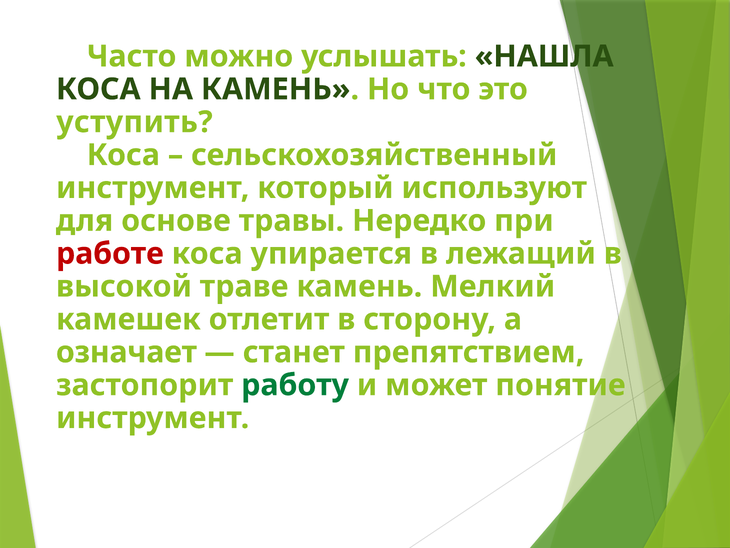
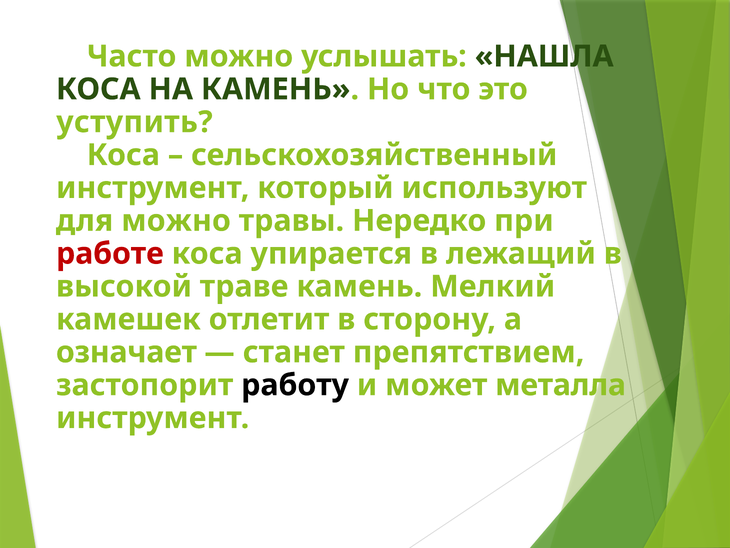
для основе: основе -> можно (176, 221)
работу colour: green -> black (295, 385)
понятие: понятие -> металла (561, 385)
